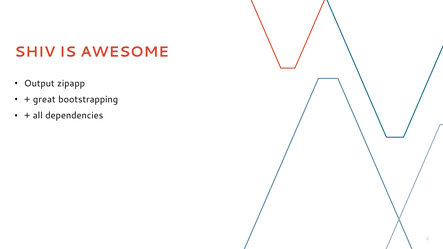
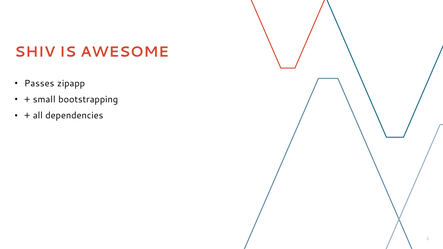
Output: Output -> Passes (39, 83)
great: great -> small (44, 100)
